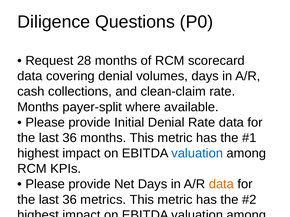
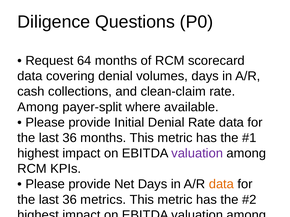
28: 28 -> 64 (84, 61)
Months: Months -> Among (38, 107)
valuation colour: blue -> purple (197, 154)
